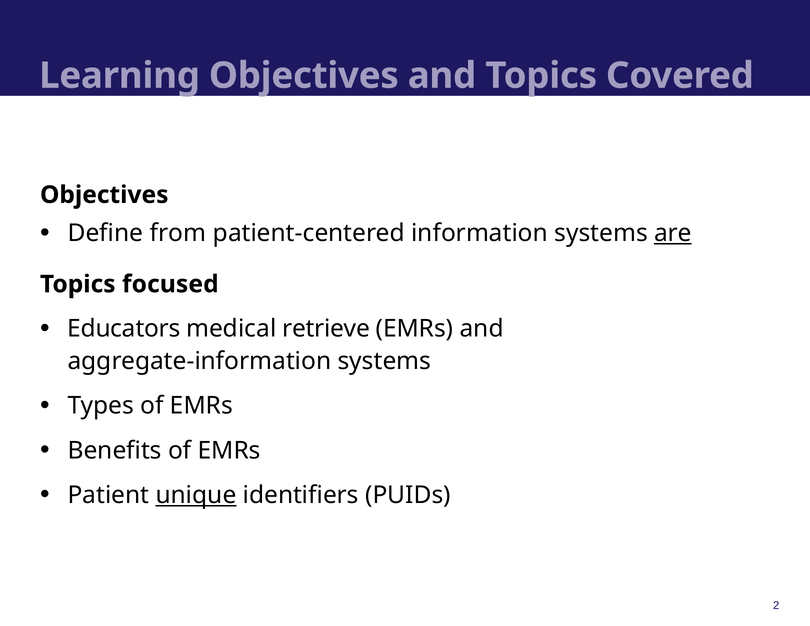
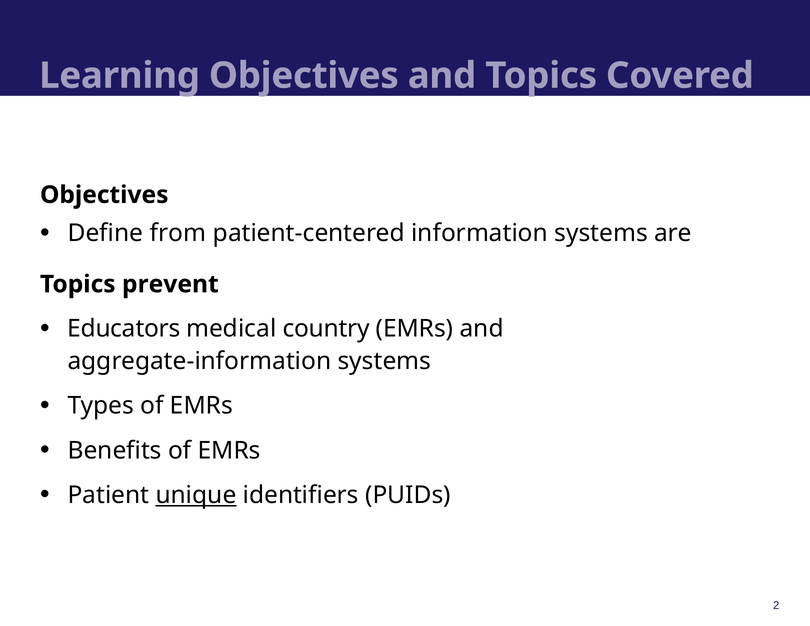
are underline: present -> none (673, 233)
focused: focused -> prevent (170, 284)
retrieve: retrieve -> country (326, 329)
